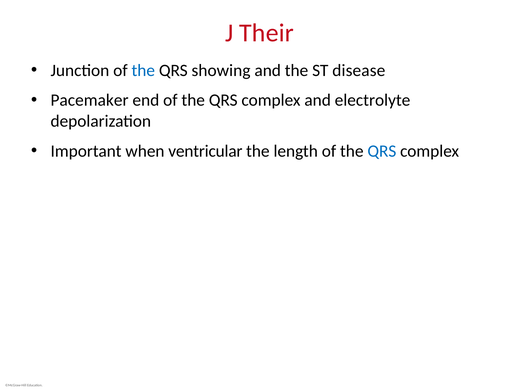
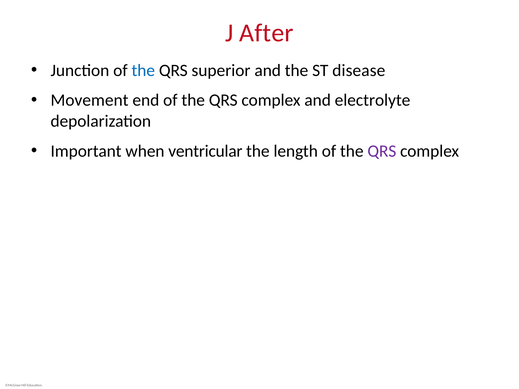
Their: Their -> After (266, 33)
showing: showing -> superior (221, 70)
Pacemaker: Pacemaker -> Movement (90, 100)
QRS colour: blue -> purple (382, 151)
